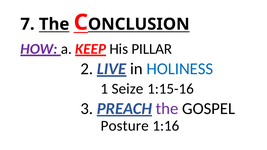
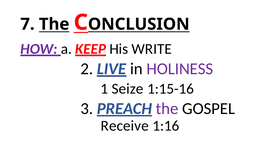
PILLAR: PILLAR -> WRITE (152, 49)
HOLINESS colour: blue -> purple (180, 69)
Posture: Posture -> Receive (125, 126)
